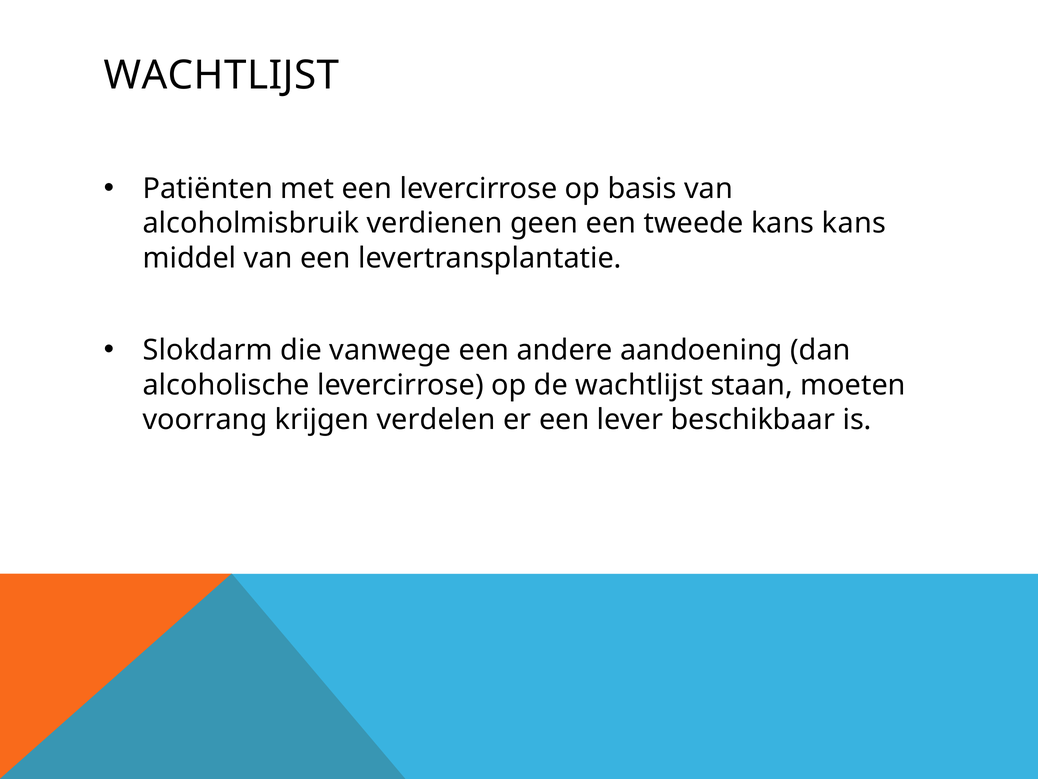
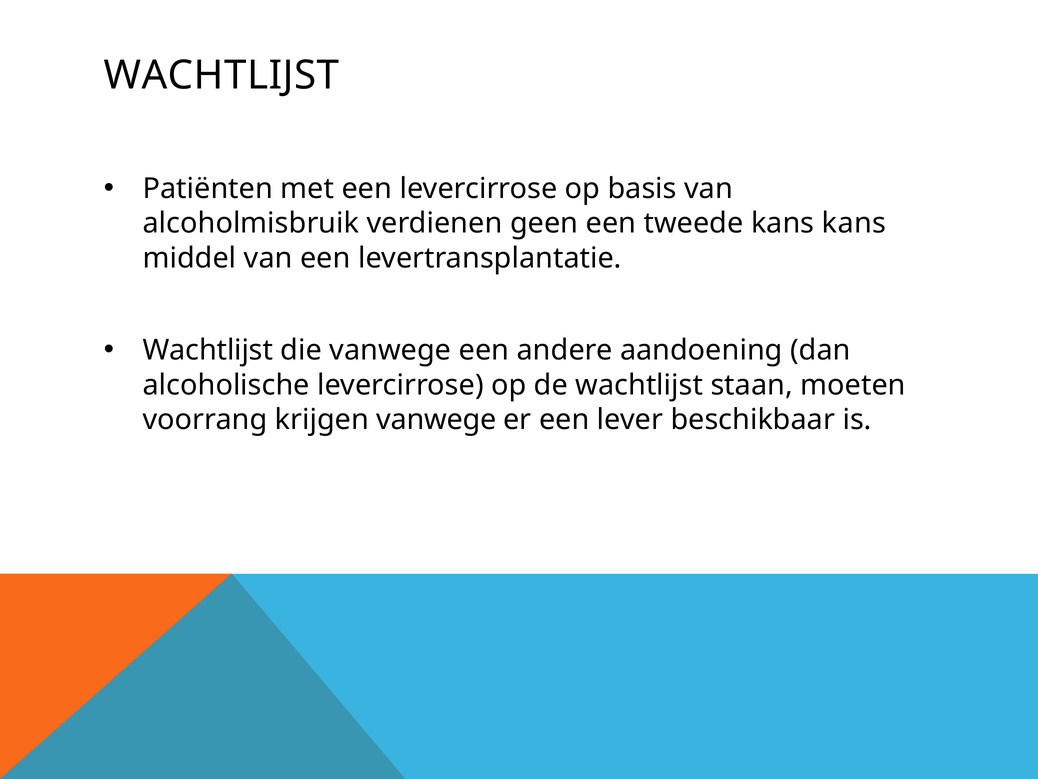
Slokdarm: Slokdarm -> Wachtlijst (208, 350)
krijgen verdelen: verdelen -> vanwege (436, 419)
